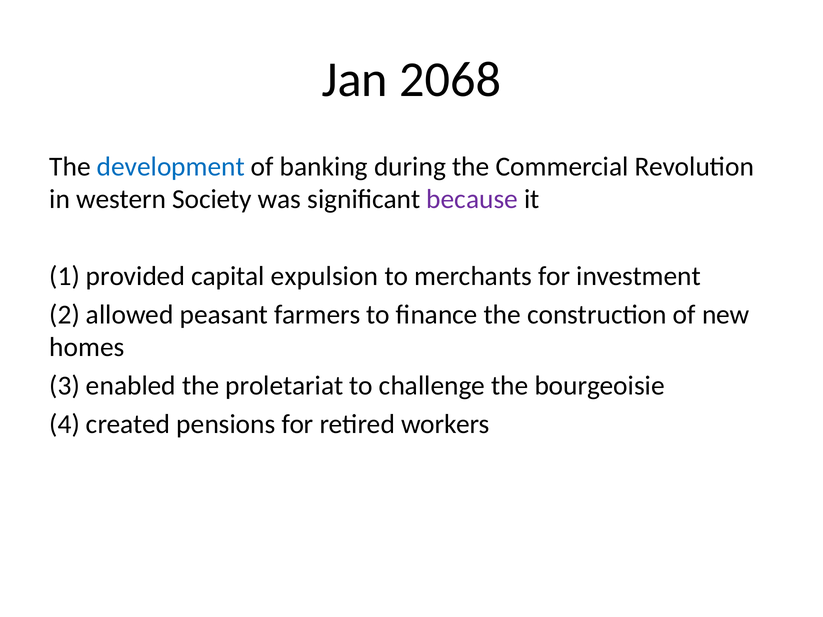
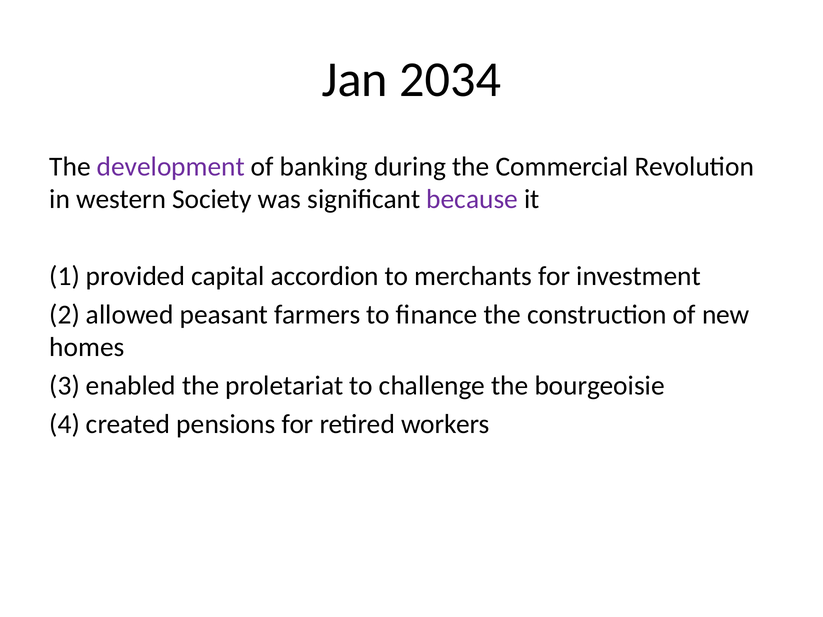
2068: 2068 -> 2034 (450, 80)
development colour: blue -> purple (171, 167)
expulsion: expulsion -> accordion (325, 276)
